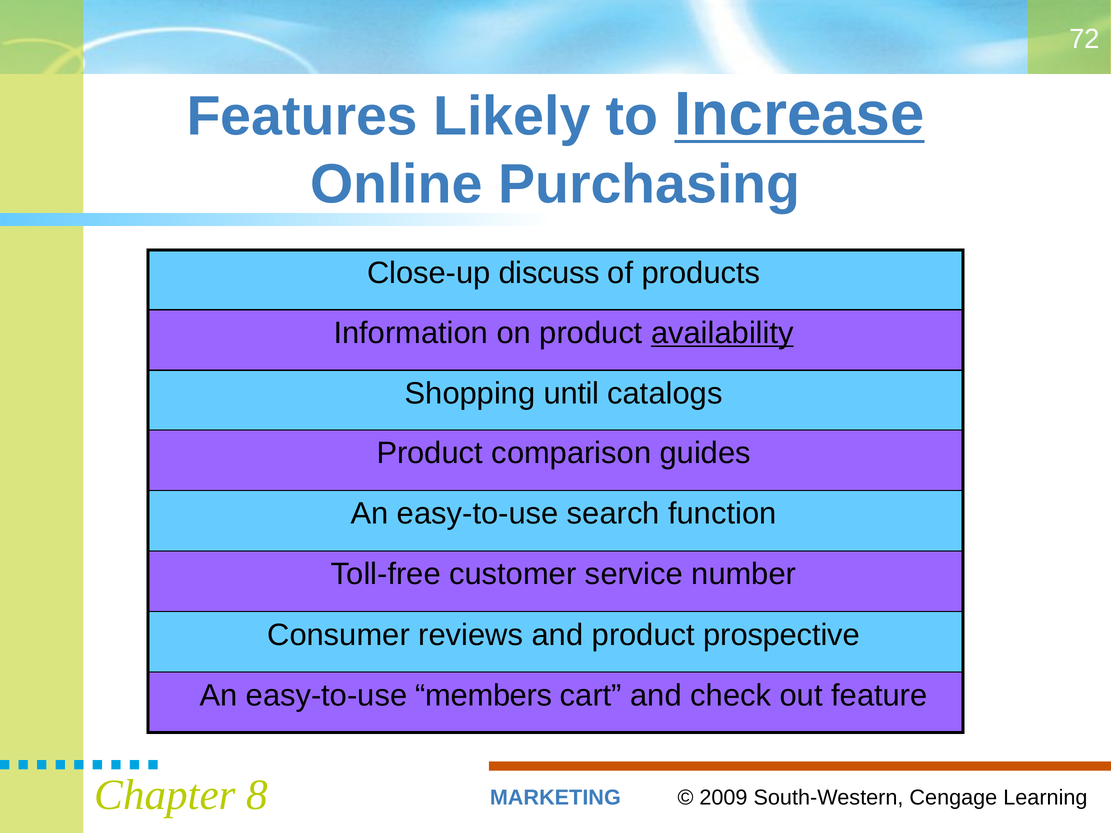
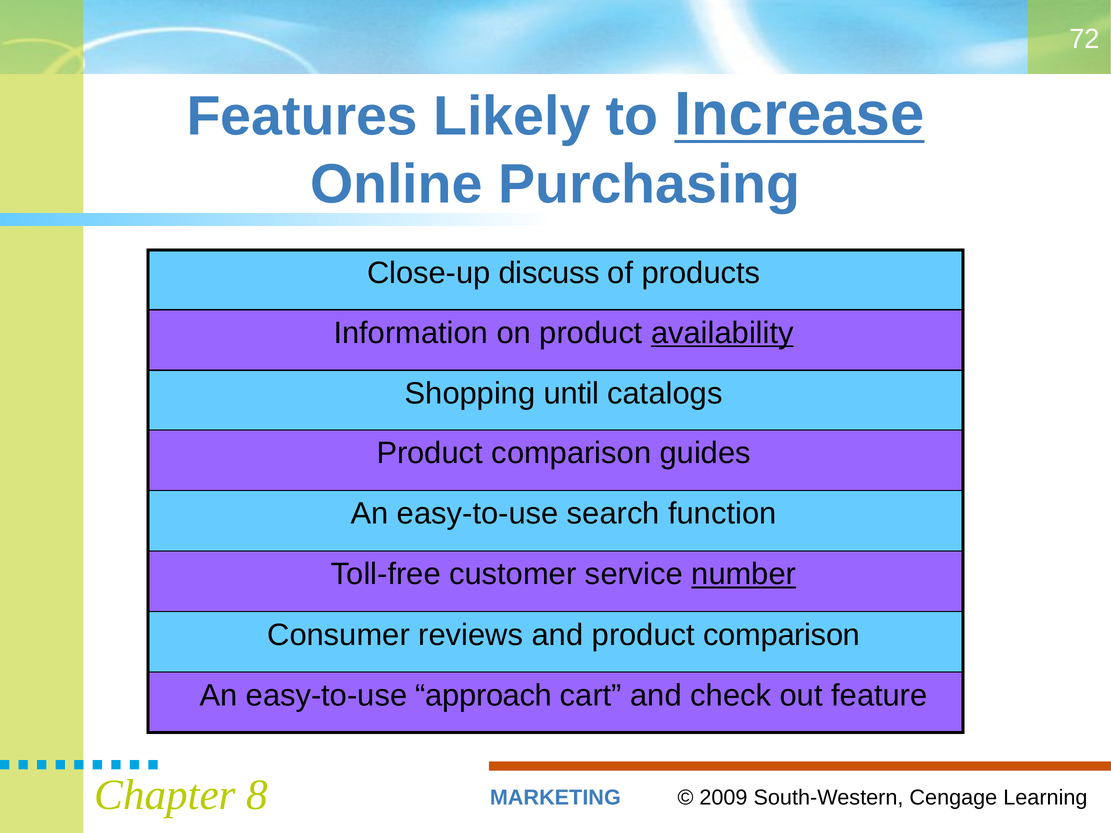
number underline: none -> present (744, 574)
and product prospective: prospective -> comparison (782, 635)
members: members -> approach (484, 696)
